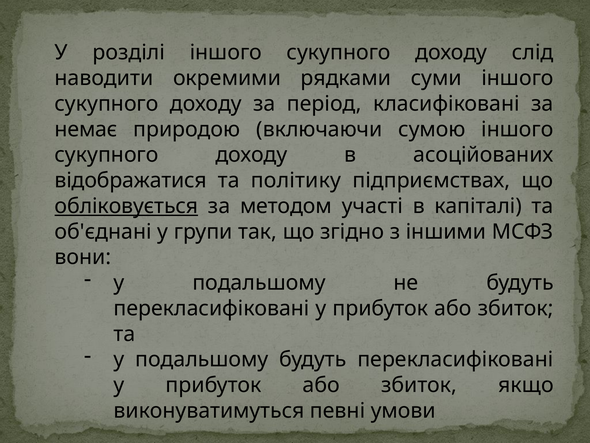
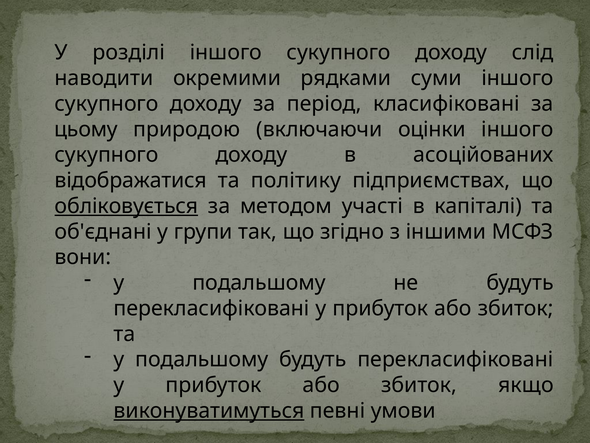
немає: немає -> цьому (86, 129)
сумою: сумою -> оцінки (432, 129)
виконуватимуться underline: none -> present (209, 410)
